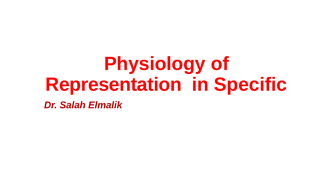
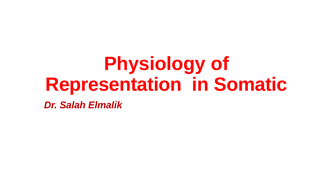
Specific: Specific -> Somatic (251, 84)
